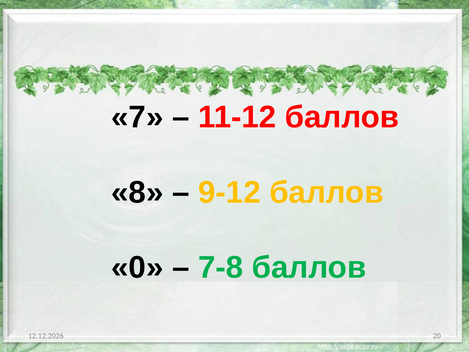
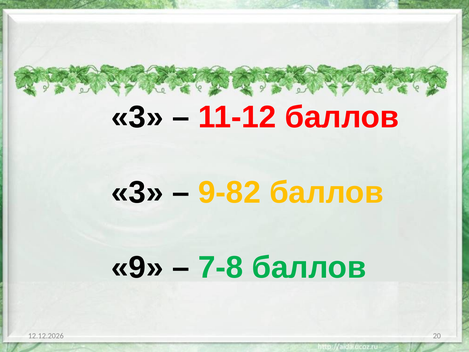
7: 7 -> 3 (137, 117)
8: 8 -> 3 (137, 192)
9-12: 9-12 -> 9-82 (229, 192)
0: 0 -> 9 (137, 267)
